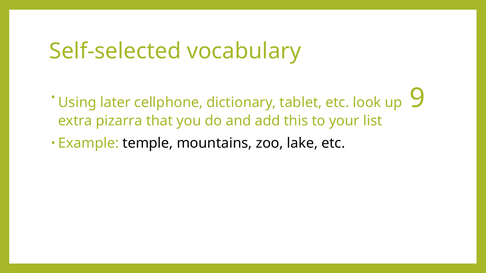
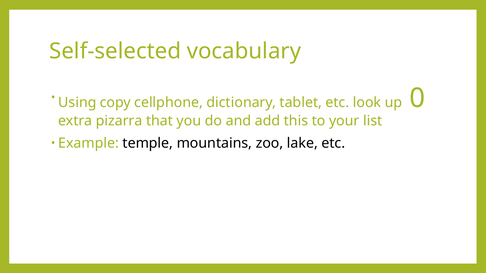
later: later -> copy (115, 103)
9: 9 -> 0 (417, 98)
